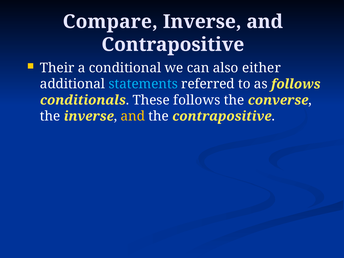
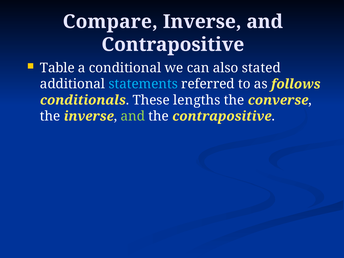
Their: Their -> Table (57, 68)
either: either -> stated (261, 68)
These follows: follows -> lengths (197, 100)
and colour: yellow -> light green (133, 116)
